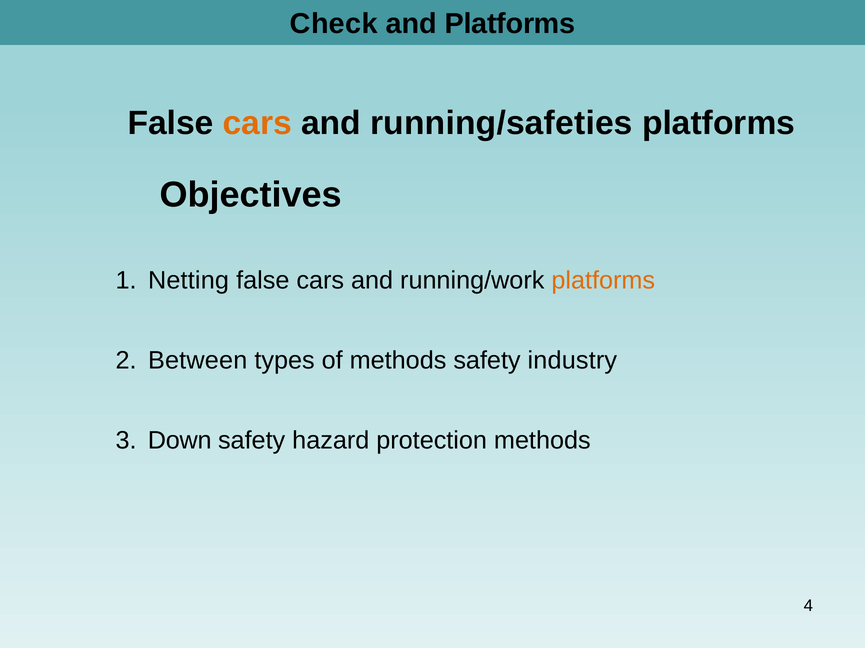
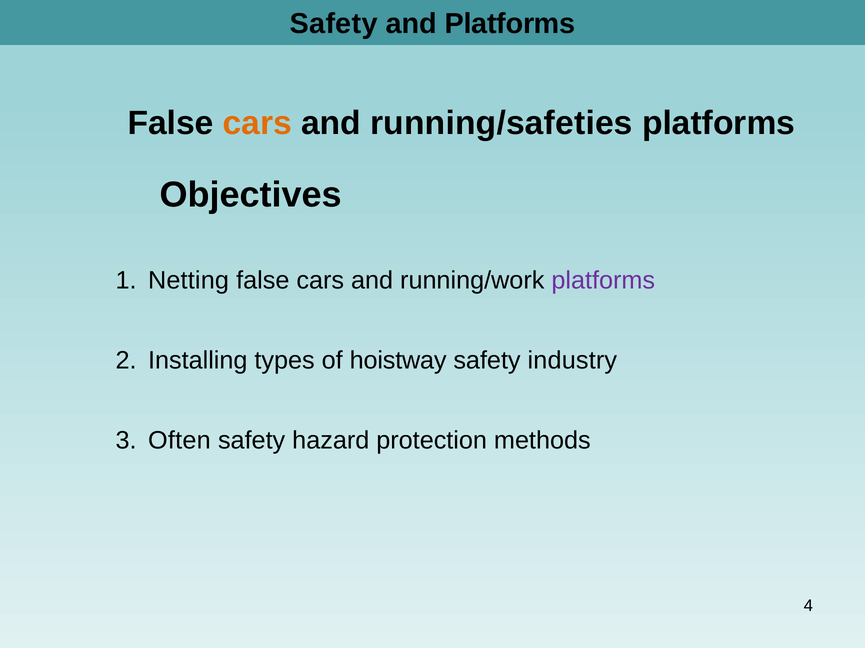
Check: Check -> Safety (334, 24)
platforms colour: orange -> purple (603, 281)
Between: Between -> Installing (198, 361)
of methods: methods -> hoistway (398, 361)
Down: Down -> Often (179, 441)
